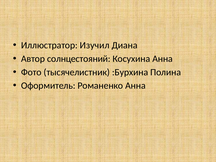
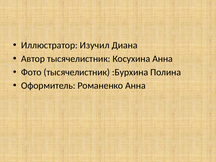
Автор солнцестояний: солнцестояний -> тысячелистник (79, 59)
